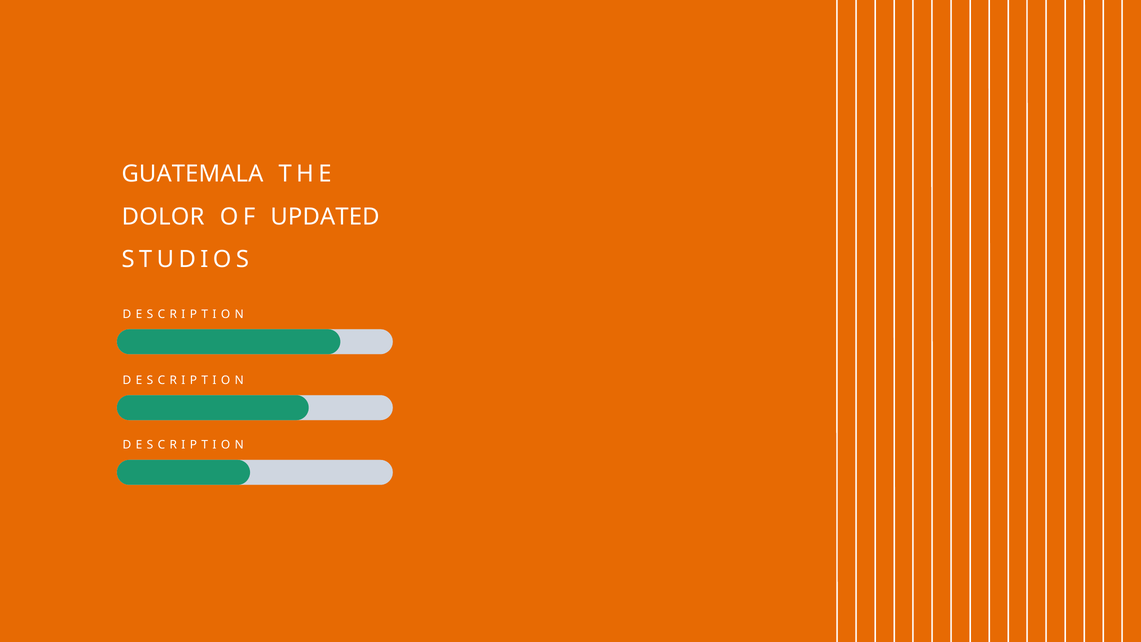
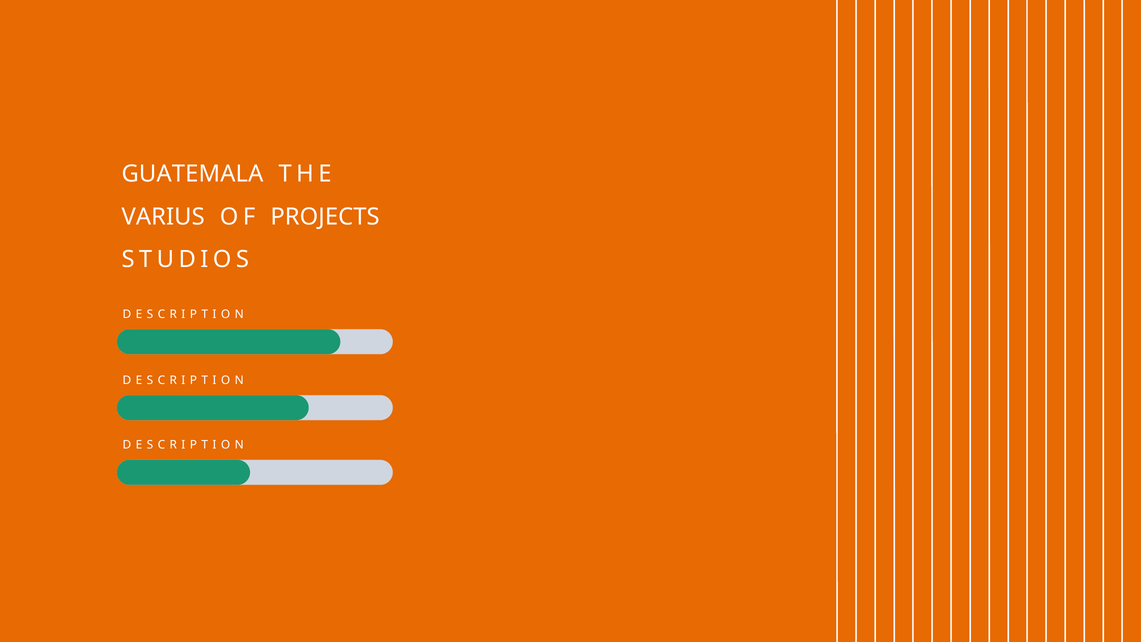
DOLOR: DOLOR -> VARIUS (163, 217)
UPDATED: UPDATED -> PROJECTS (325, 217)
